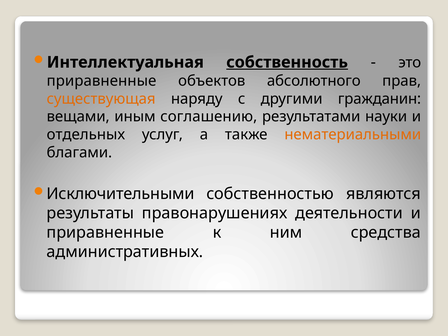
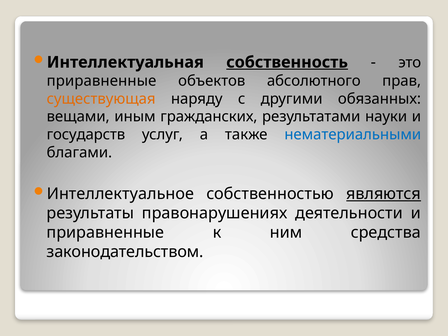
гражданин: гражданин -> обязанных (379, 99)
соглашению: соглашению -> гражданских (209, 117)
отдельных: отдельных -> государств (86, 135)
нематериальными colour: orange -> blue (353, 135)
Исключительными: Исключительными -> Интеллектуальное (120, 194)
являются underline: none -> present (384, 194)
административных: административных -> законодательством (125, 252)
